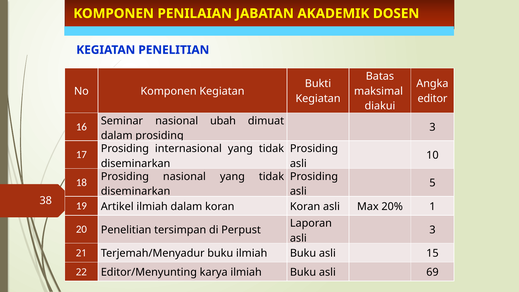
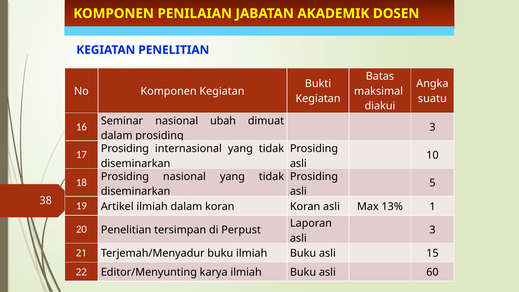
editor: editor -> suatu (432, 98)
20%: 20% -> 13% (392, 206)
69: 69 -> 60 (432, 272)
